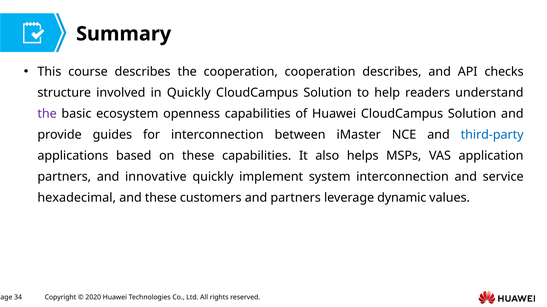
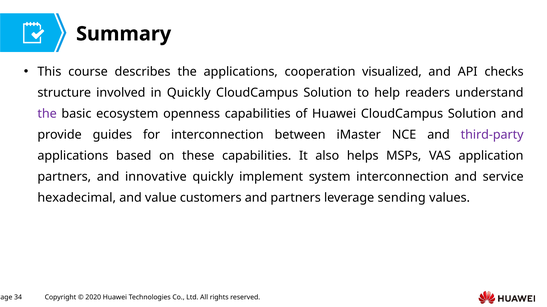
the cooperation: cooperation -> applications (241, 72)
cooperation describes: describes -> visualized (392, 72)
third-party colour: blue -> purple (492, 135)
and these: these -> value (161, 198)
dynamic: dynamic -> sending (402, 198)
